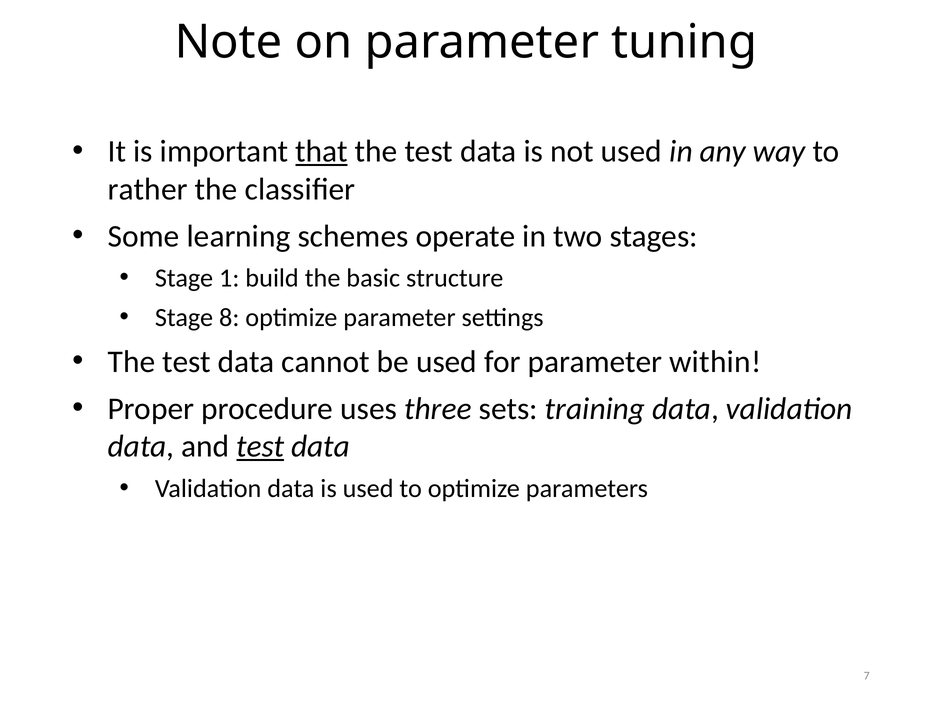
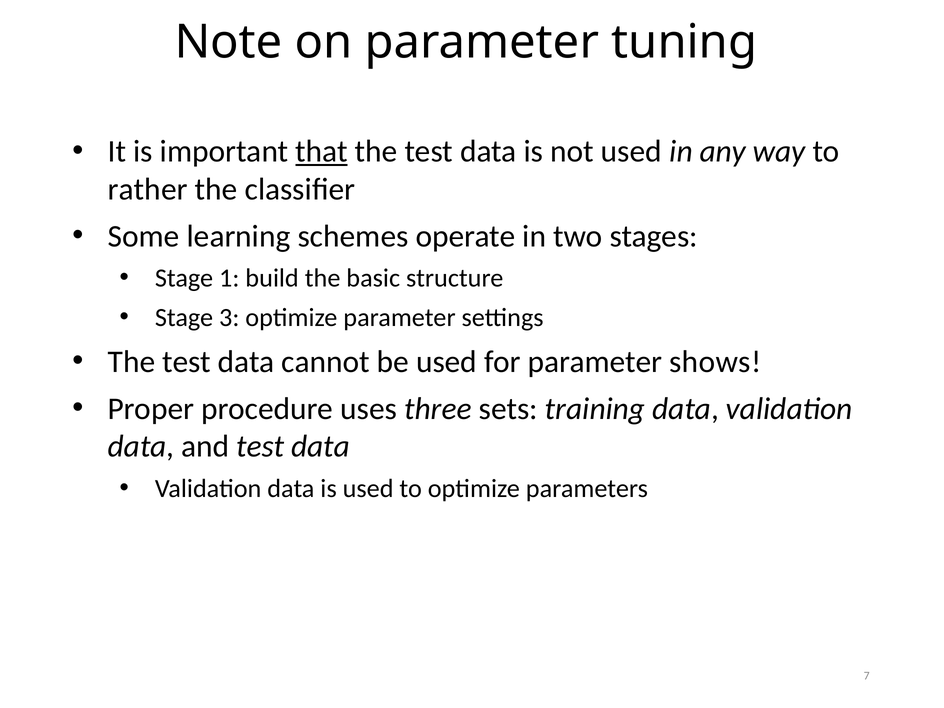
8: 8 -> 3 (229, 318)
within: within -> shows (715, 362)
test underline: present -> none (260, 446)
